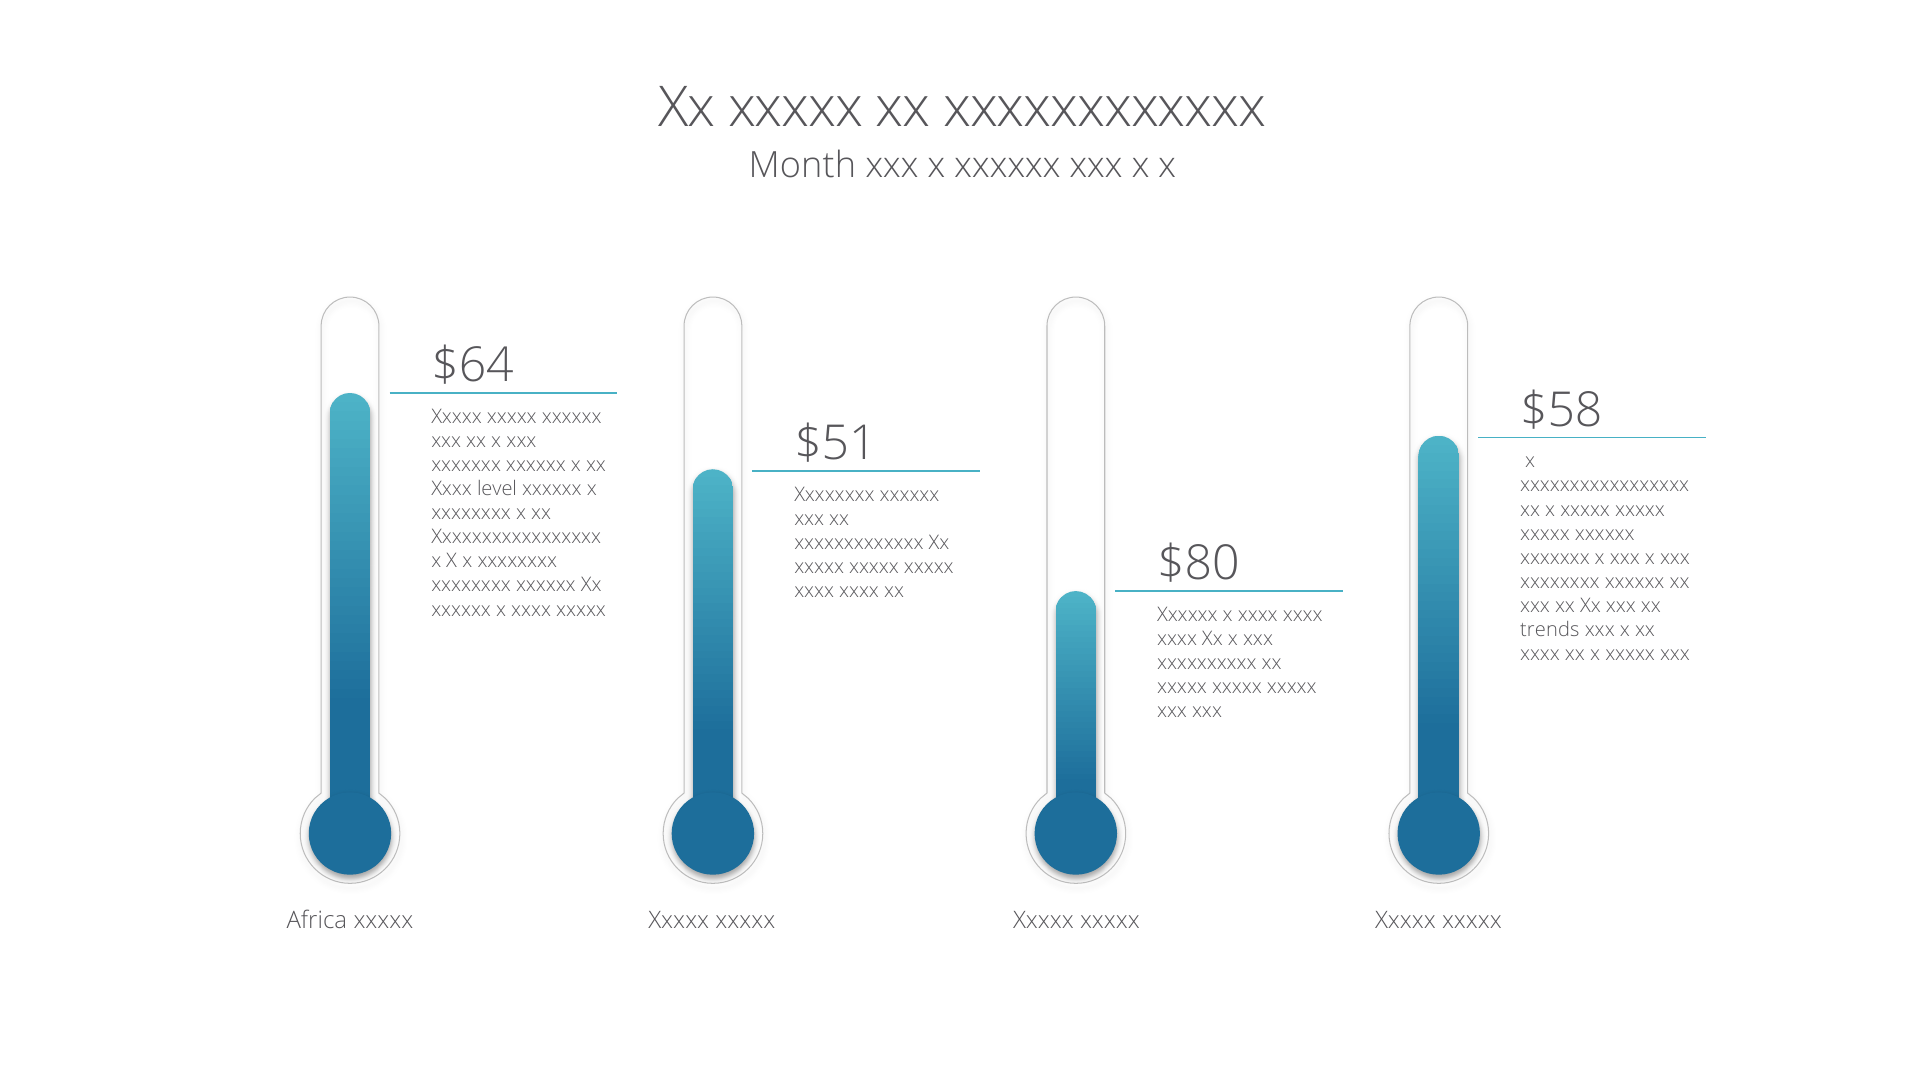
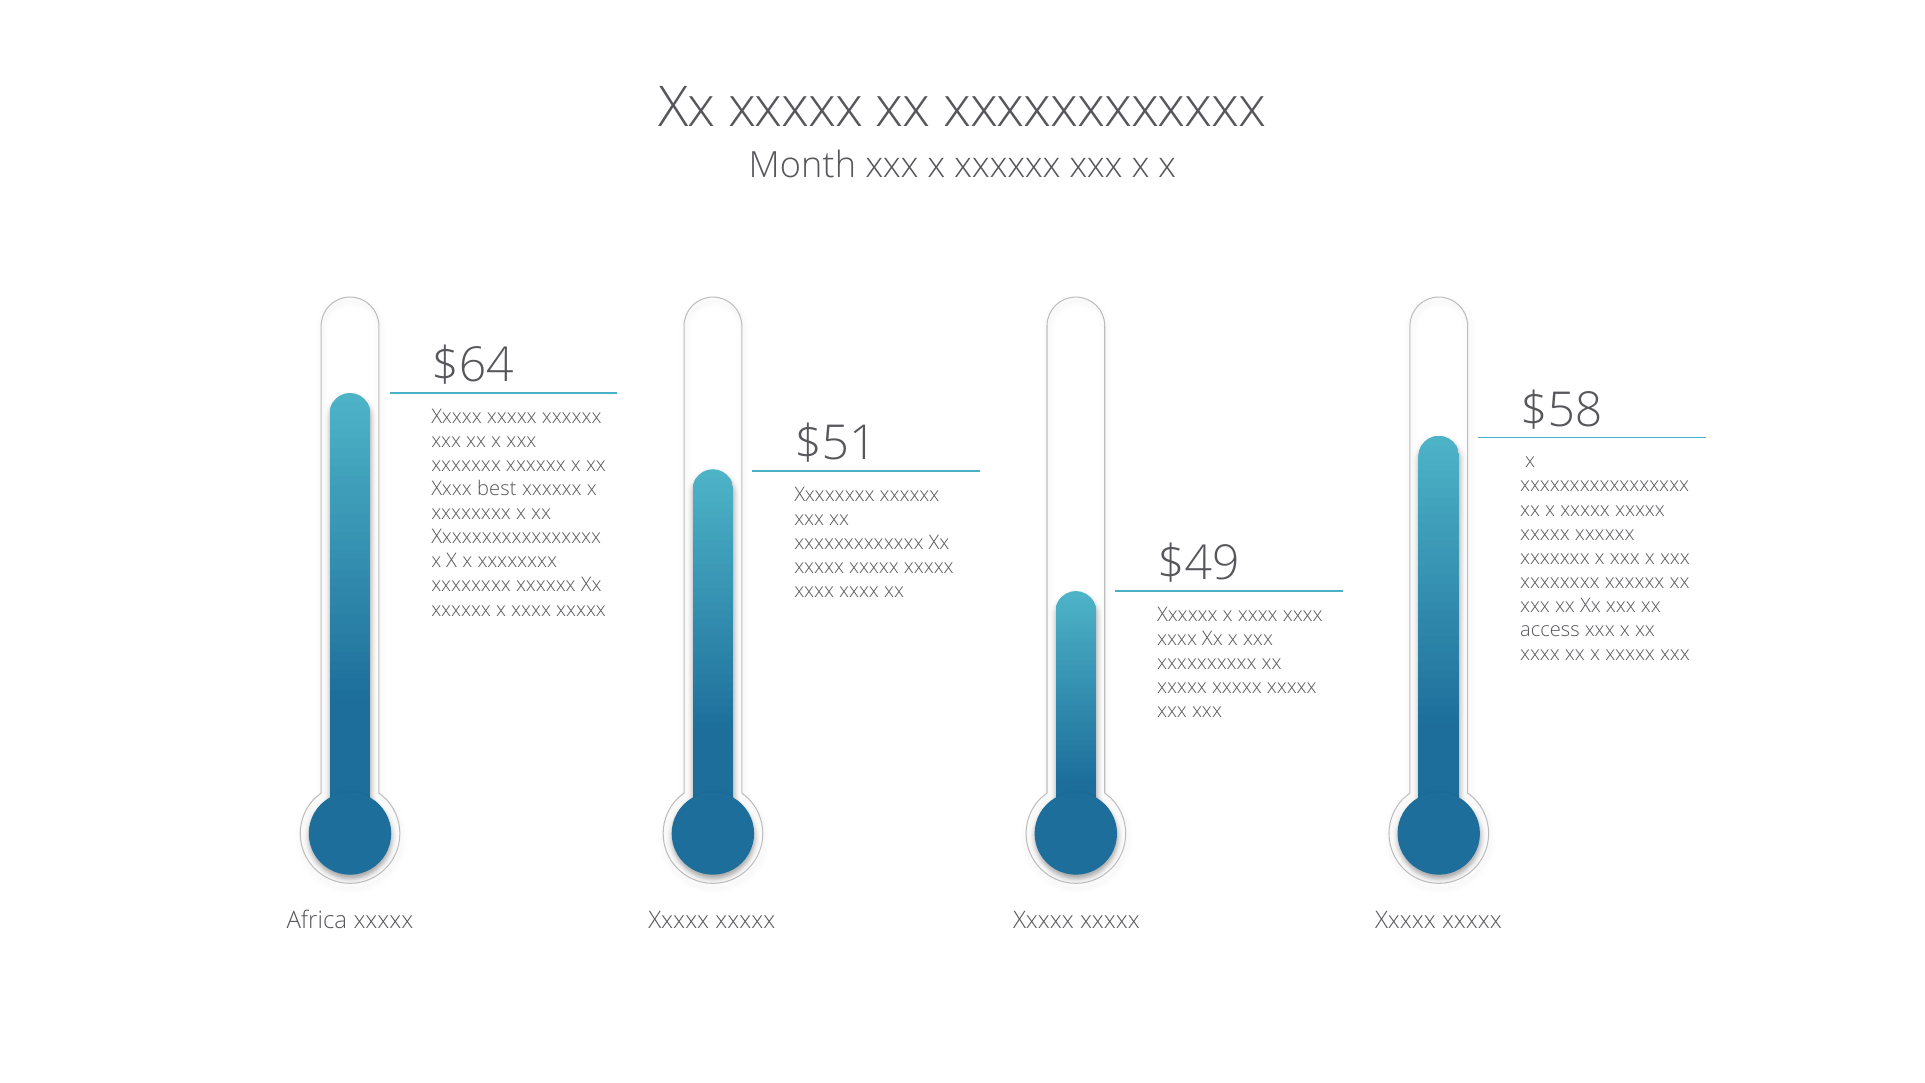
level: level -> best (497, 489)
$80: $80 -> $49 (1198, 564)
trends: trends -> access (1550, 630)
